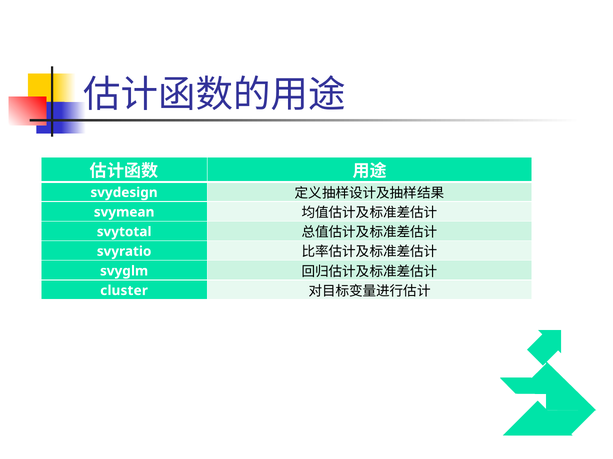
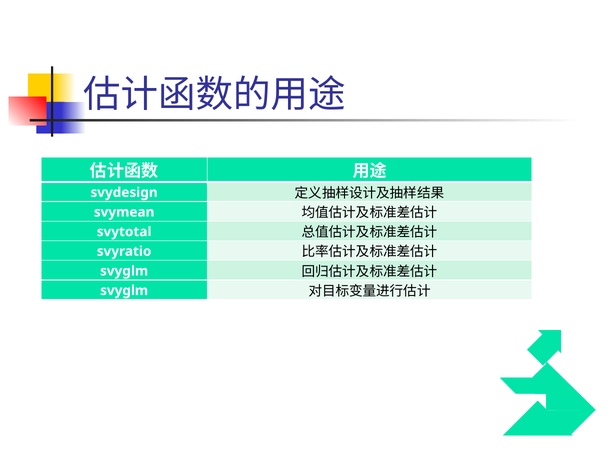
cluster: cluster -> svyglm (124, 291)
